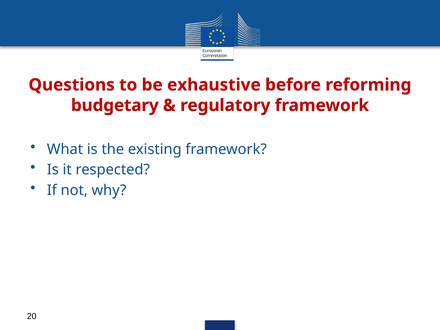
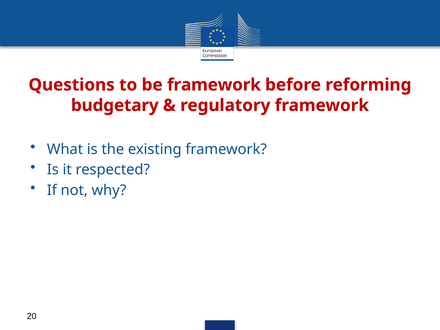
be exhaustive: exhaustive -> framework (214, 85)
